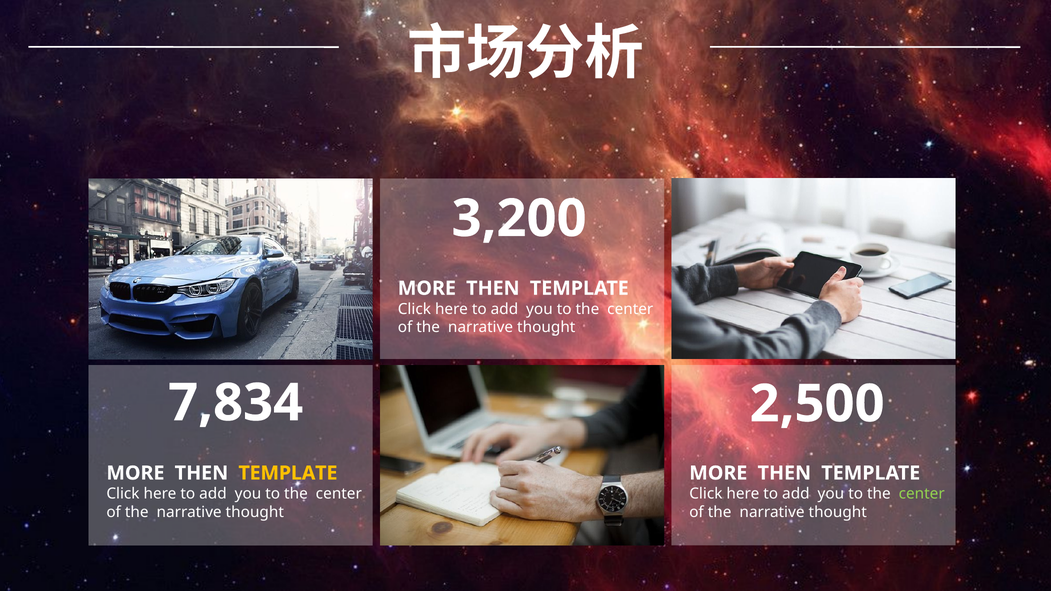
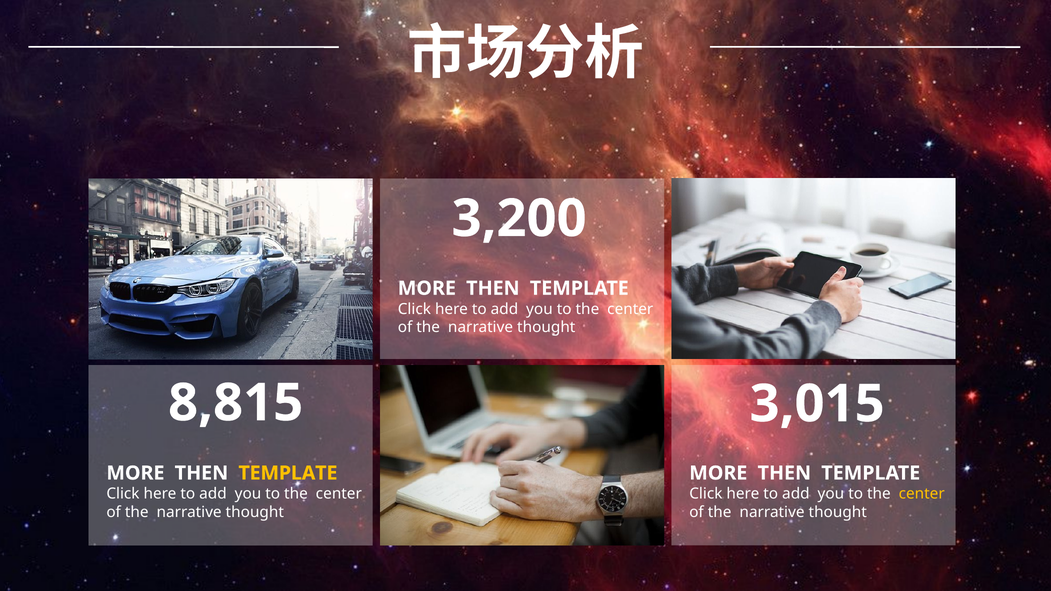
7,834: 7,834 -> 8,815 (236, 403)
2,500: 2,500 -> 3,015 (817, 404)
center colour: light green -> yellow (922, 494)
